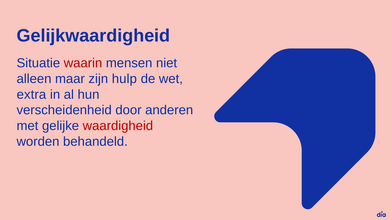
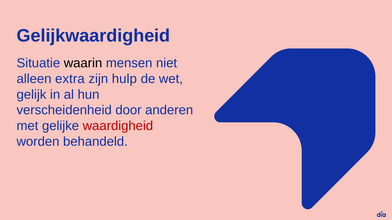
waarin colour: red -> black (83, 63)
maar: maar -> extra (70, 79)
extra: extra -> gelijk (31, 95)
